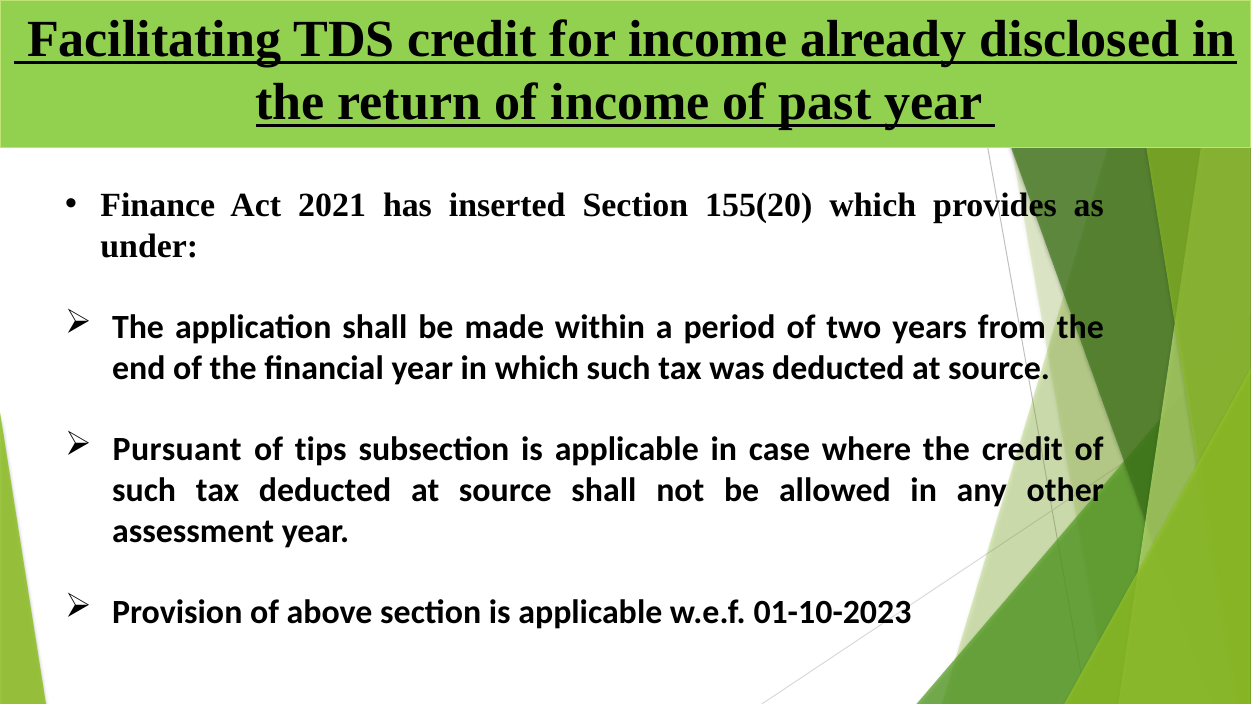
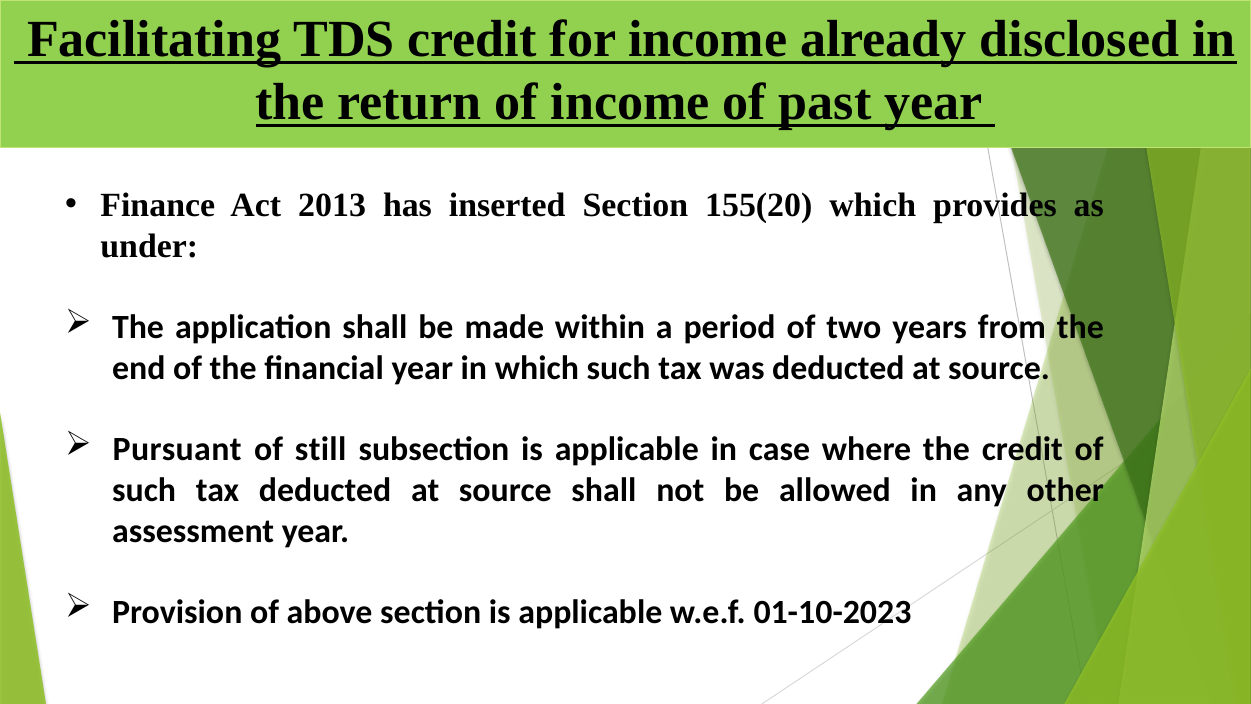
2021: 2021 -> 2013 (332, 206)
tips: tips -> still (321, 449)
